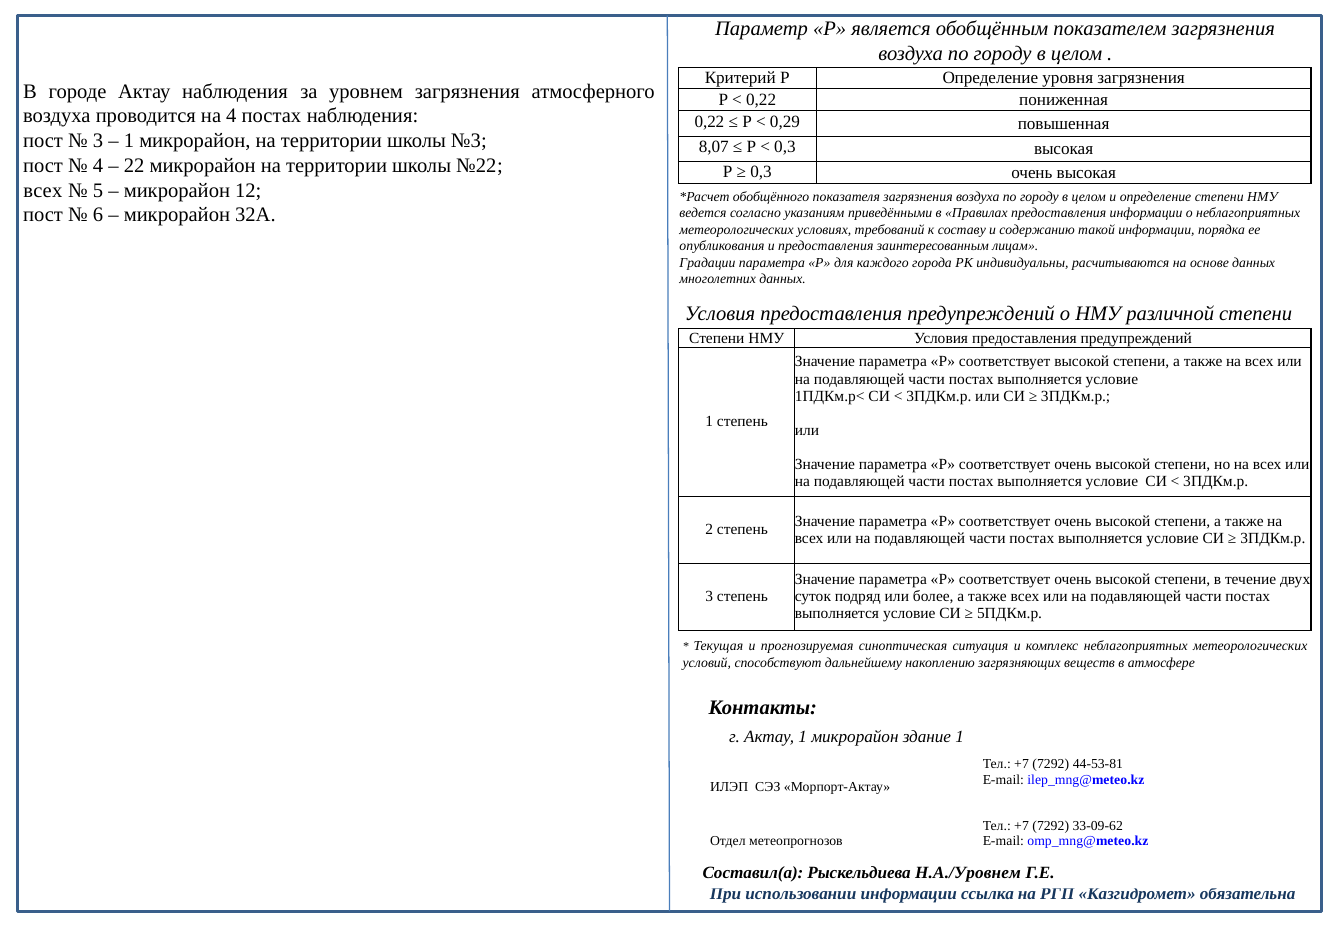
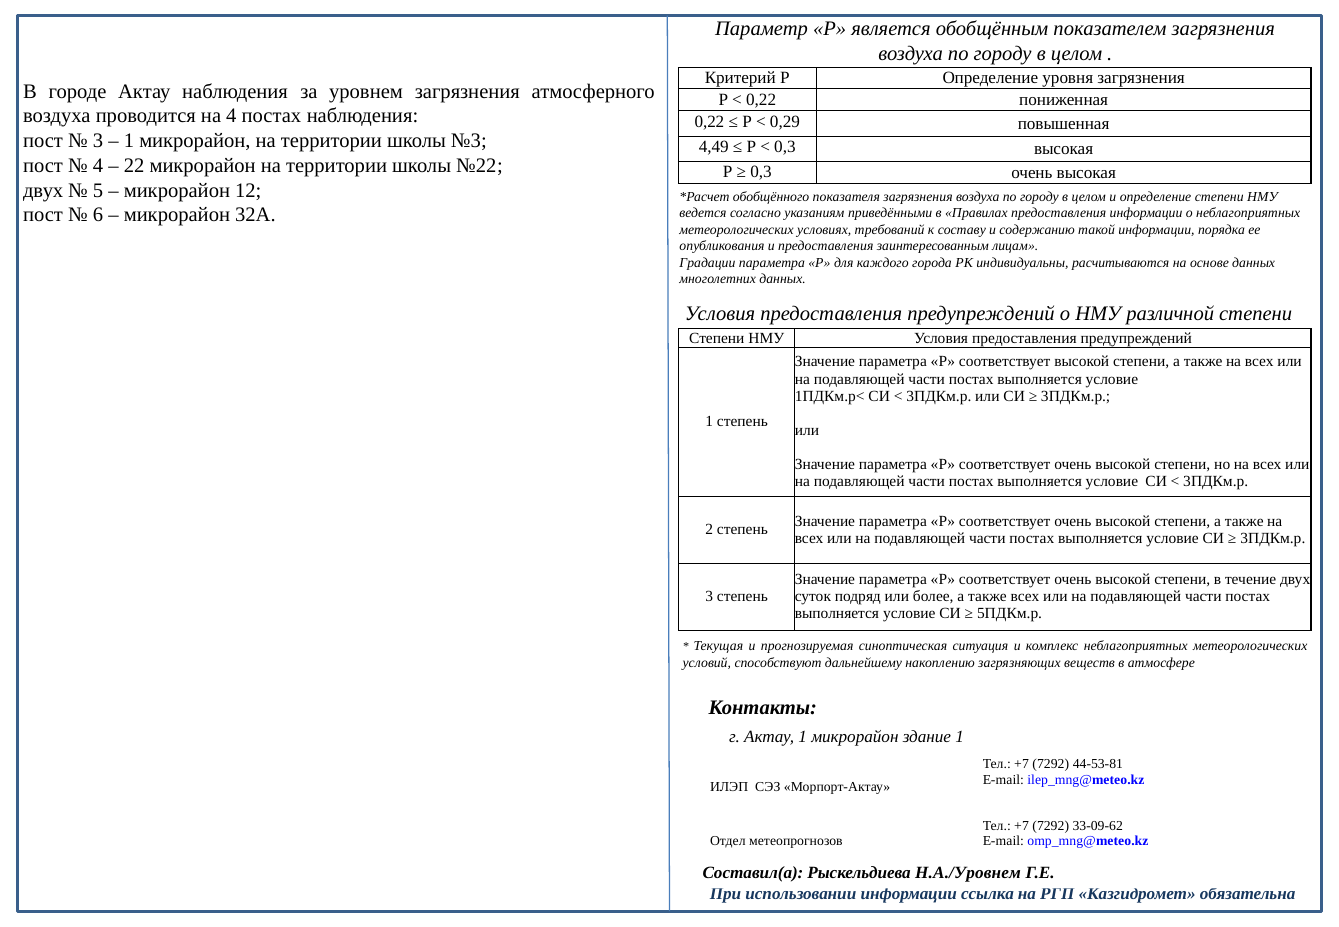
8,07: 8,07 -> 4,49 (714, 147)
всех: всех -> двух (43, 190)
